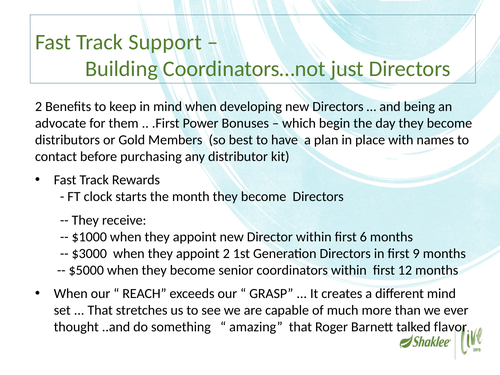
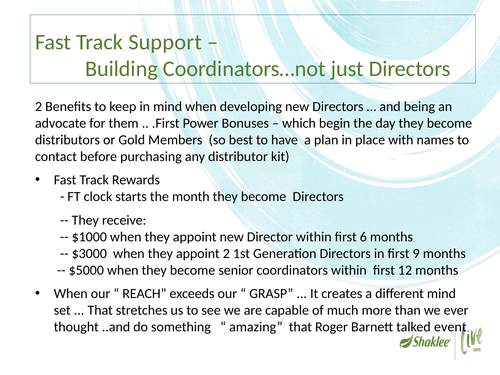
flavor: flavor -> event (450, 327)
